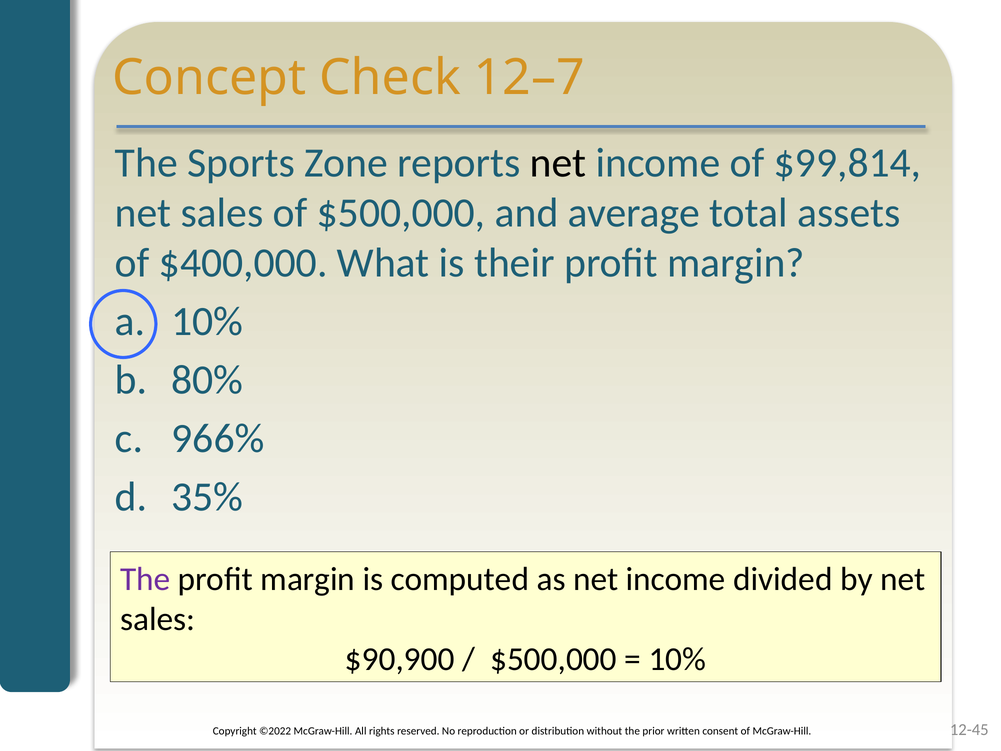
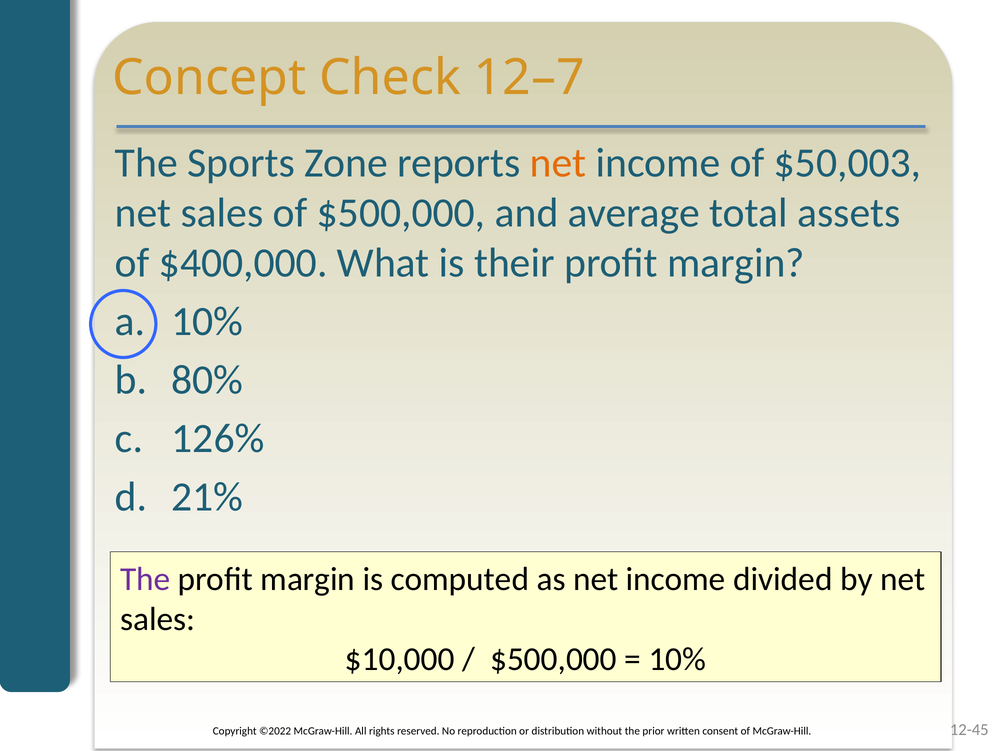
net colour: black -> orange (558, 163)
$99,814: $99,814 -> $50,003 (848, 163)
966%: 966% -> 126% (218, 438)
35%: 35% -> 21% (207, 497)
$90,900: $90,900 -> $10,000 (400, 659)
